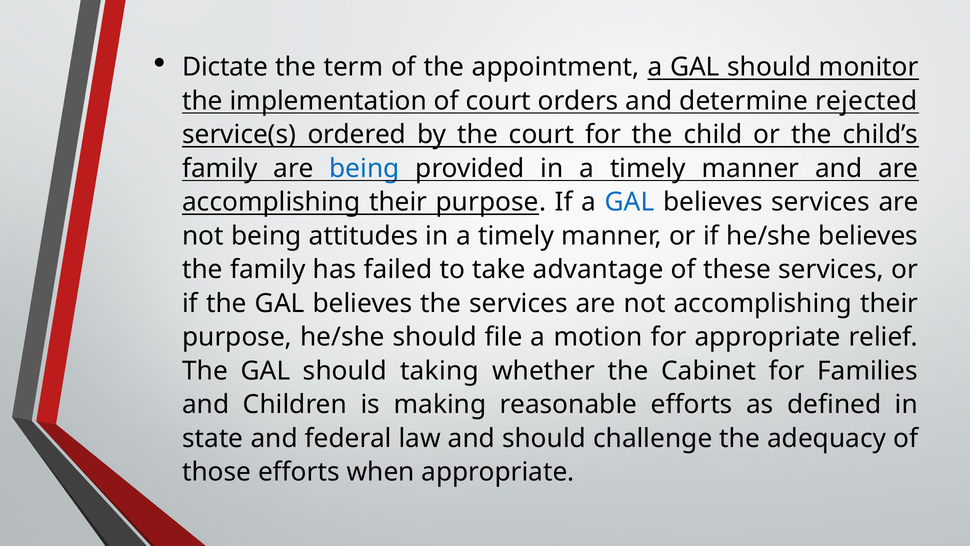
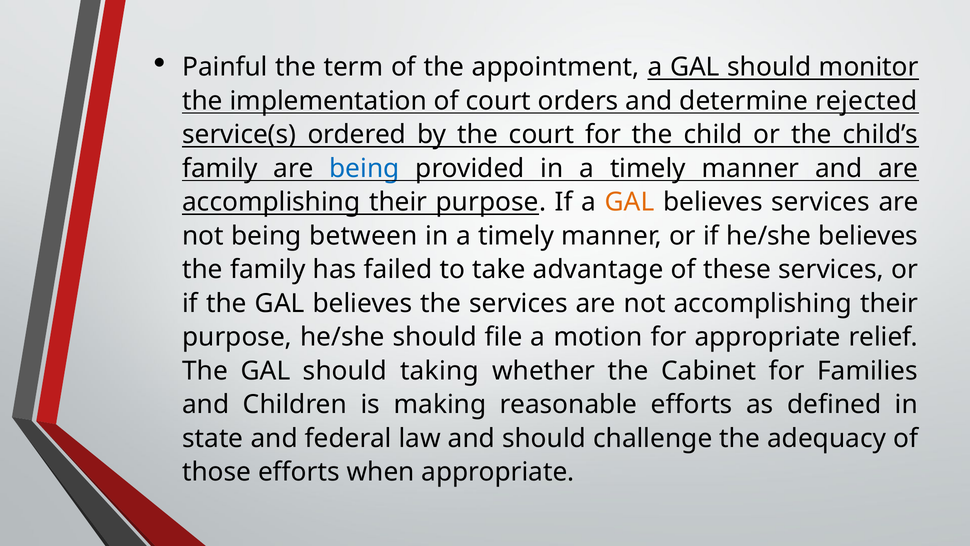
Dictate: Dictate -> Painful (225, 67)
GAL colour: blue -> orange (630, 202)
attitudes: attitudes -> between (363, 236)
